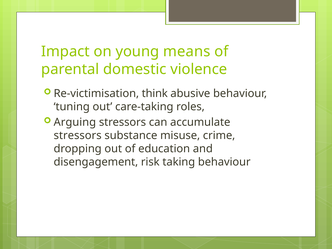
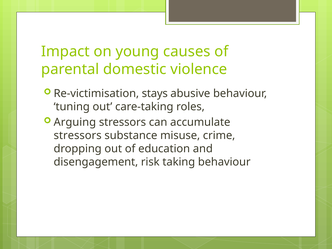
means: means -> causes (187, 52)
think: think -> stays (155, 93)
